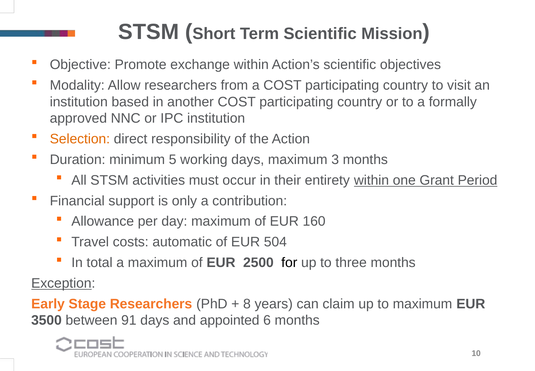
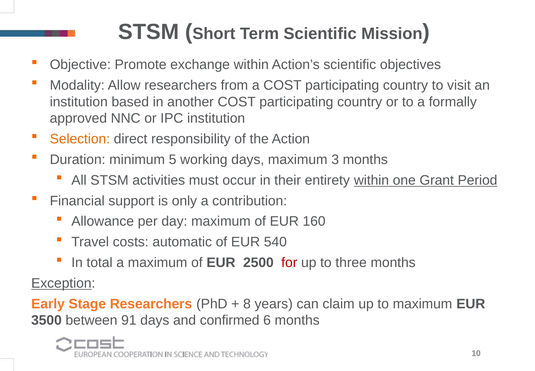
504: 504 -> 540 (275, 242)
for colour: black -> red (289, 262)
appointed: appointed -> confirmed (230, 320)
